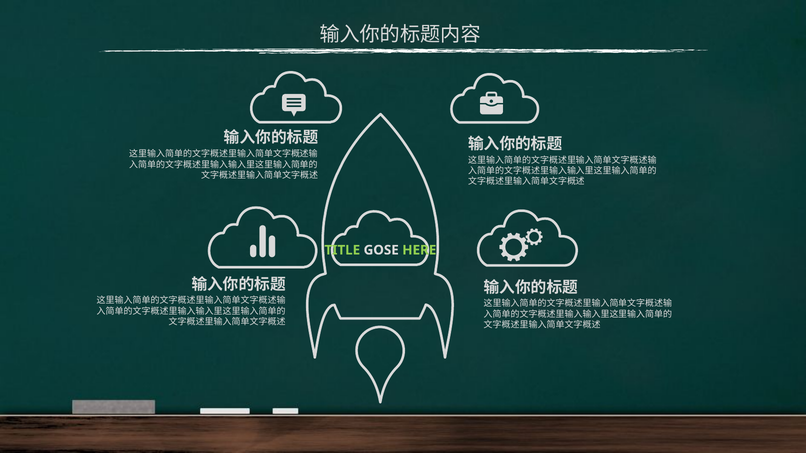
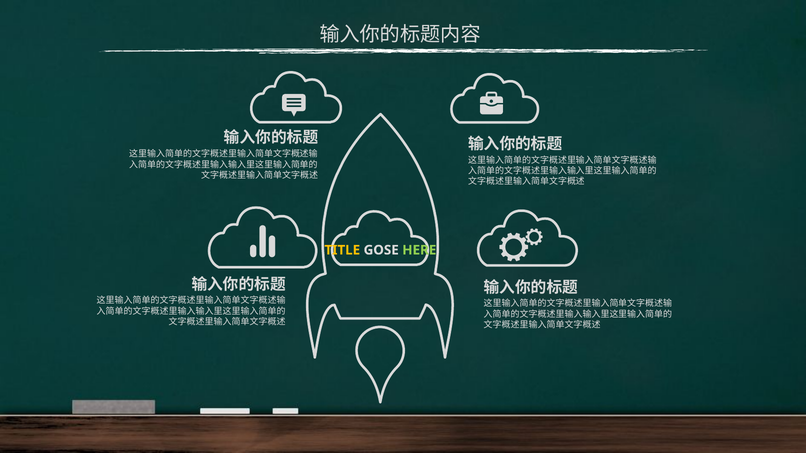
TITLE colour: light green -> yellow (342, 250)
